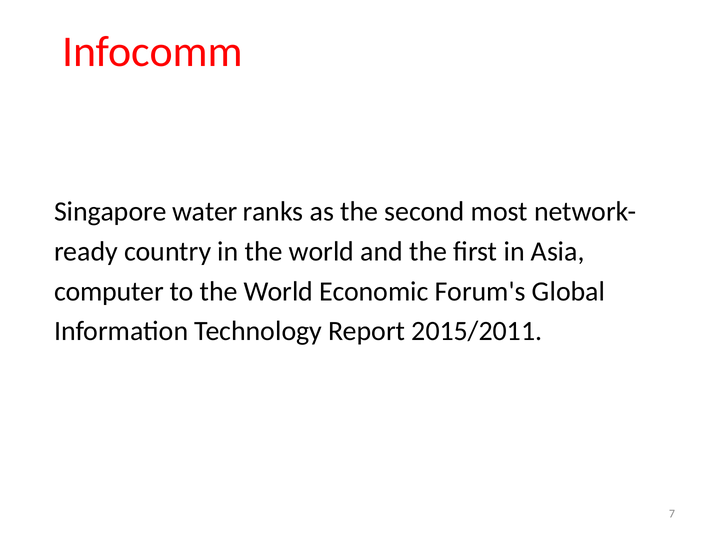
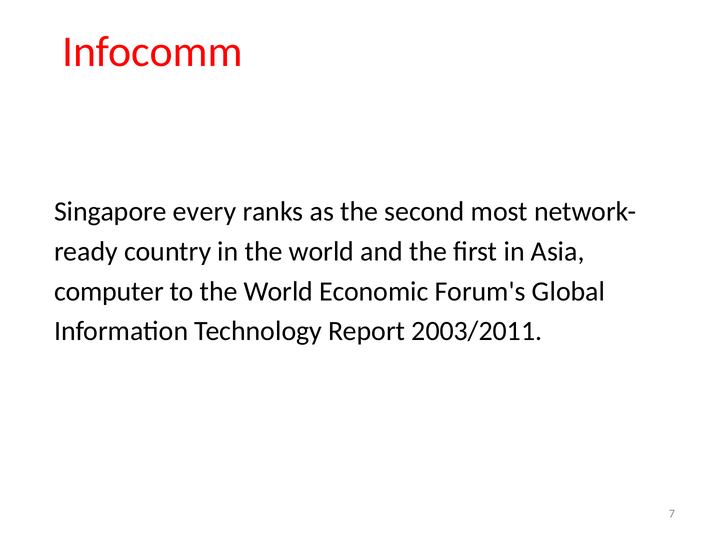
water: water -> every (205, 212)
2015/2011: 2015/2011 -> 2003/2011 (477, 332)
